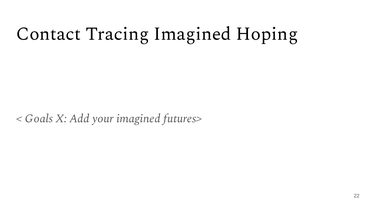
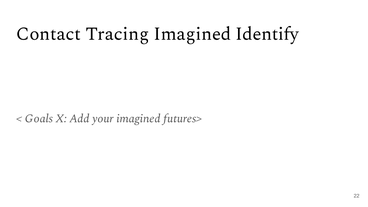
Hoping: Hoping -> Identify (267, 34)
